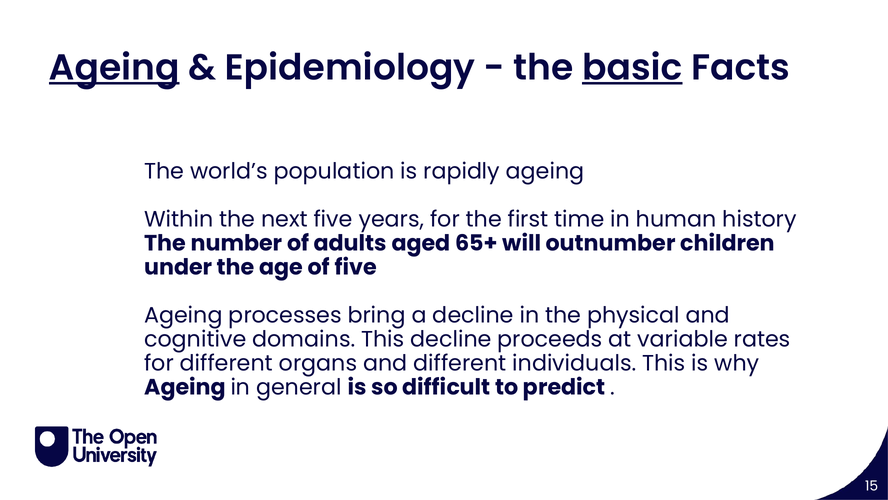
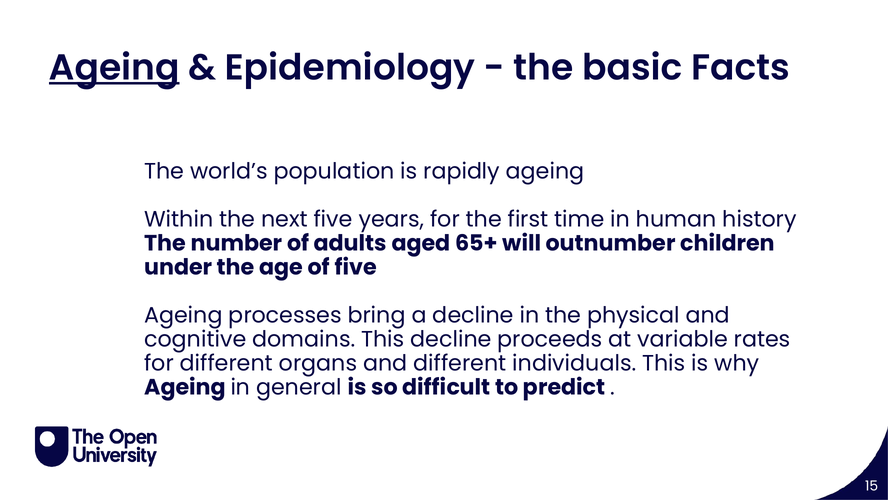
basic underline: present -> none (632, 68)
